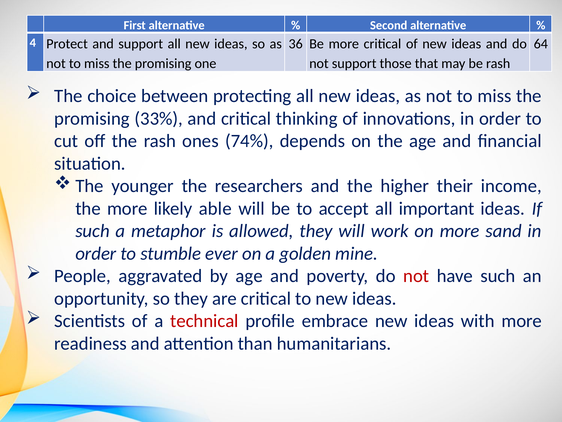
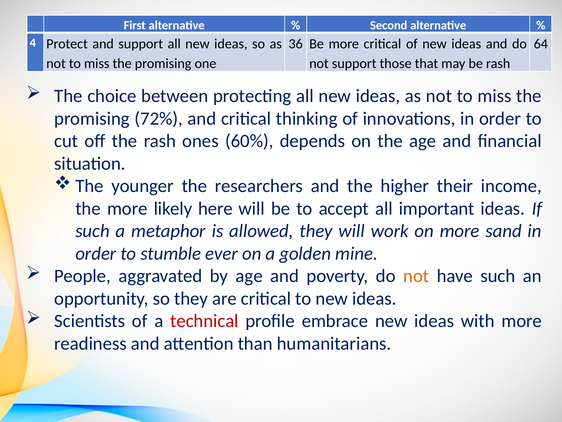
33%: 33% -> 72% (159, 118)
74%: 74% -> 60% (249, 141)
able: able -> here (215, 208)
not colour: red -> orange (416, 276)
